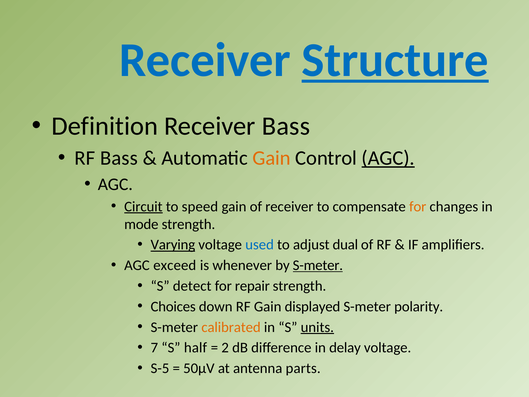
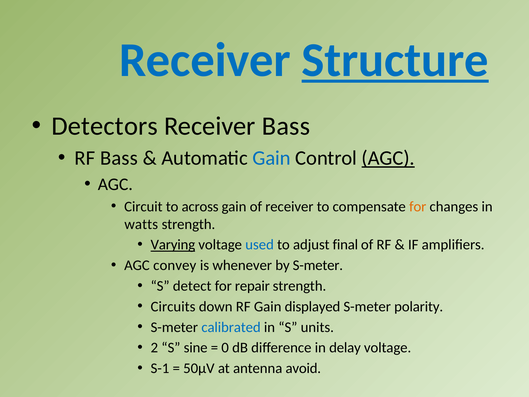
Definition: Definition -> Detectors (105, 126)
Gain colour: orange -> blue (272, 158)
Circuit underline: present -> none (143, 206)
speed: speed -> across (200, 206)
mode: mode -> watts (141, 224)
dual: dual -> final (345, 245)
exceed: exceed -> convey (175, 265)
S-meter underline: present -> none (318, 265)
Choices: Choices -> Circuits (173, 306)
calibrated colour: orange -> blue (231, 327)
units underline: present -> none (317, 327)
7: 7 -> 2 (154, 348)
half: half -> sine (196, 348)
2: 2 -> 0 (225, 348)
S-5: S-5 -> S-1 (160, 368)
parts: parts -> avoid (303, 368)
